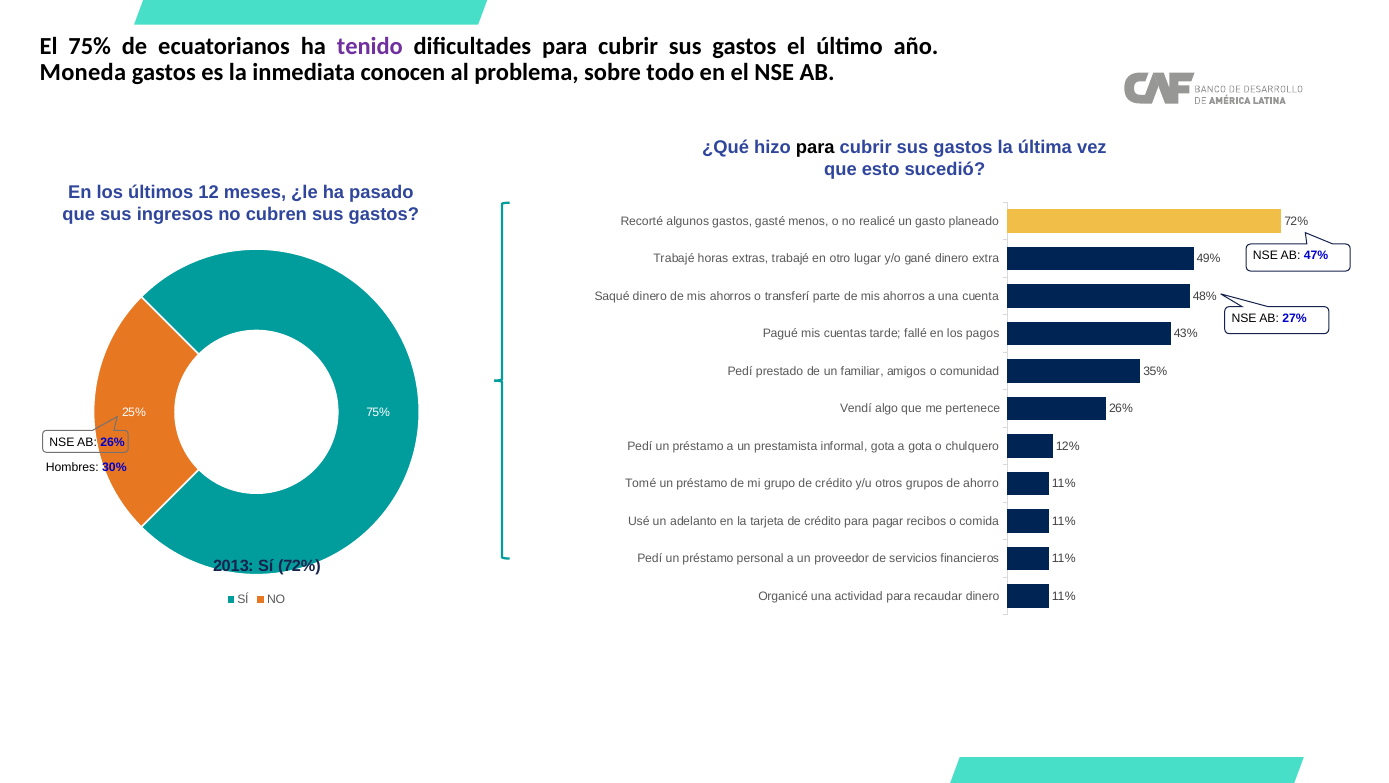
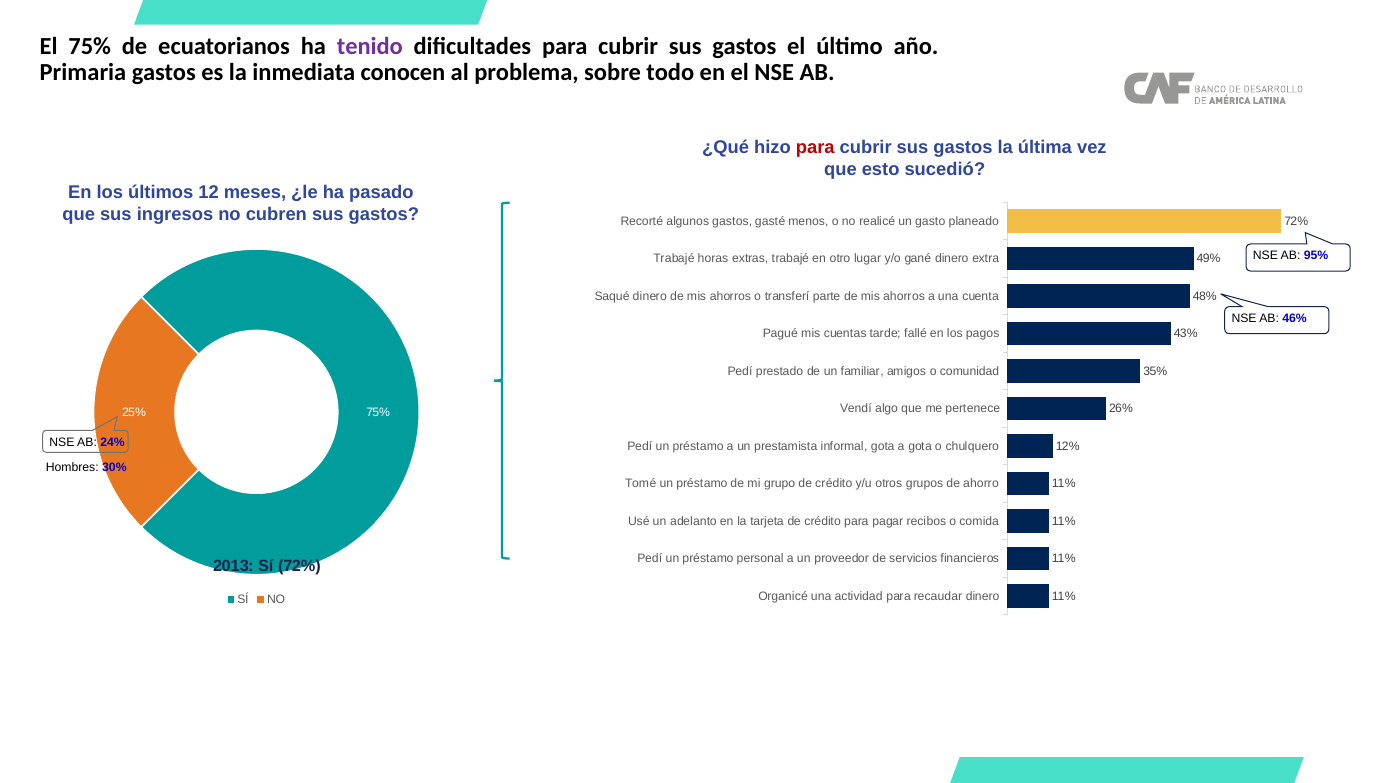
Moneda: Moneda -> Primaria (83, 73)
para colour: black -> red (815, 148)
47%: 47% -> 95% (1316, 256)
27%: 27% -> 46% (1295, 318)
AB 26%: 26% -> 24% (113, 442)
